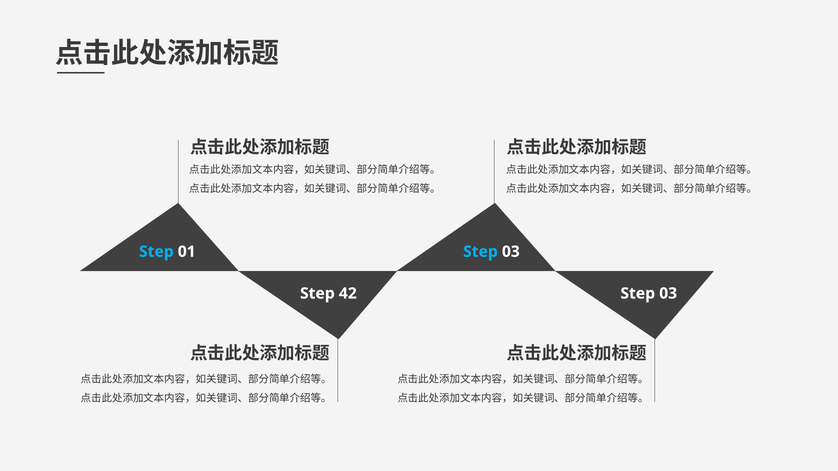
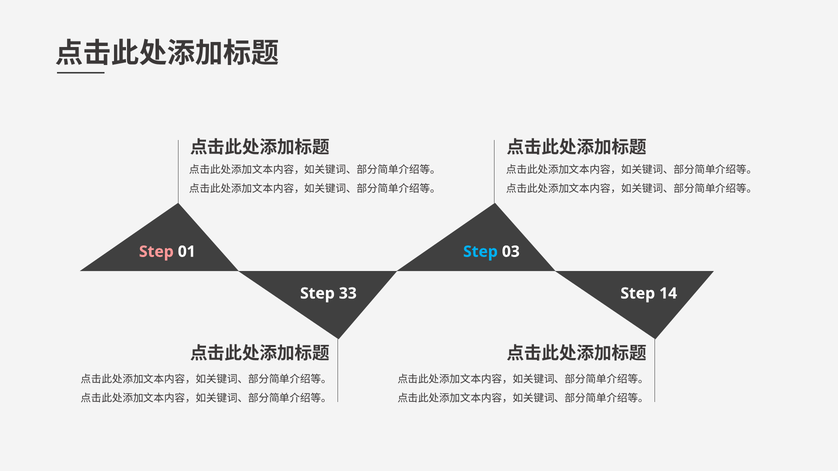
Step colour: light blue -> pink (156, 252)
42: 42 -> 33 (348, 294)
03: 03 -> 14 (668, 294)
